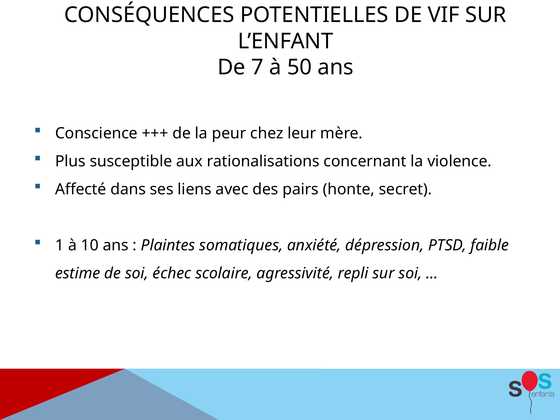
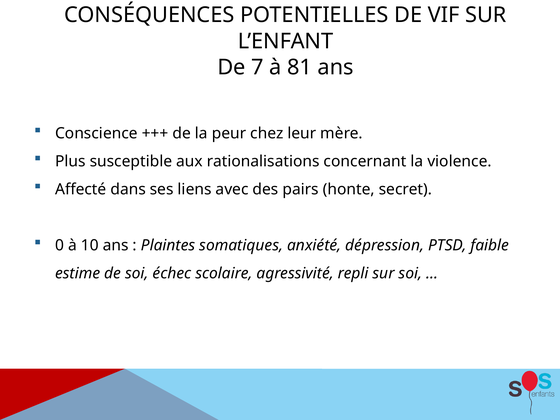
50: 50 -> 81 (299, 67)
1: 1 -> 0 (60, 245)
